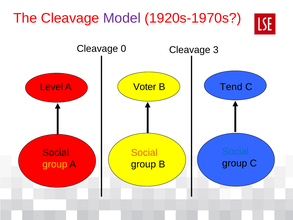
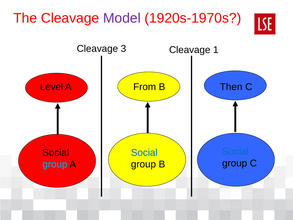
0: 0 -> 3 (123, 49)
3: 3 -> 1 (216, 50)
Voter: Voter -> From (145, 87)
Tend: Tend -> Then (231, 87)
Social colour: orange -> blue (144, 152)
group colour: yellow -> light blue (55, 164)
